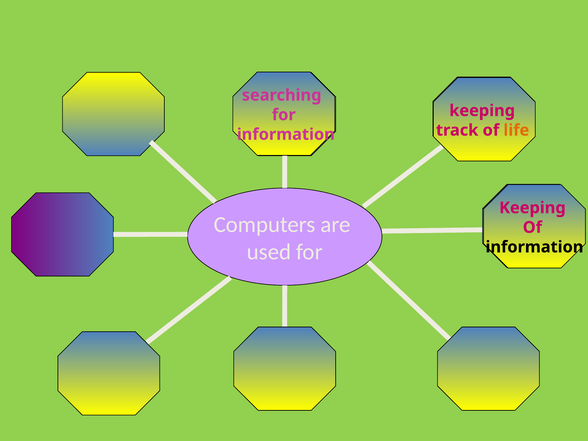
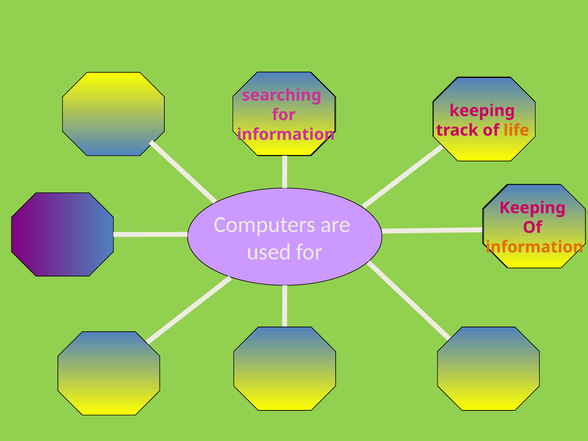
information colour: black -> orange (534, 247)
